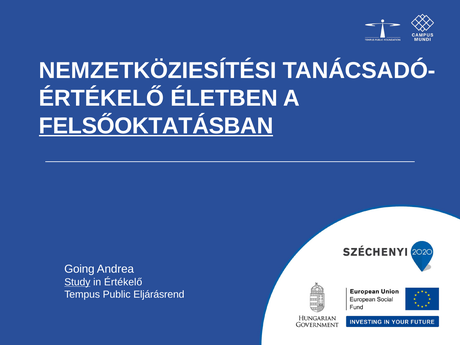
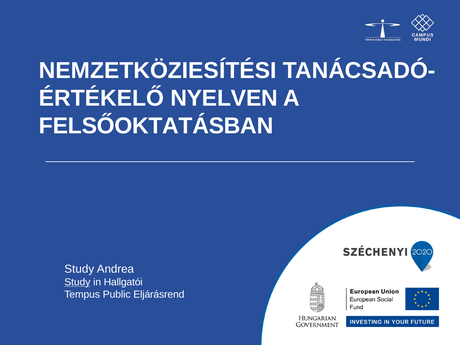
ÉLETBEN: ÉLETBEN -> NYELVEN (224, 98)
FELSŐOKTATÁSBAN underline: present -> none (156, 126)
Going: Going -> Study (79, 269)
in Értékelő: Értékelő -> Hallgatói (123, 282)
